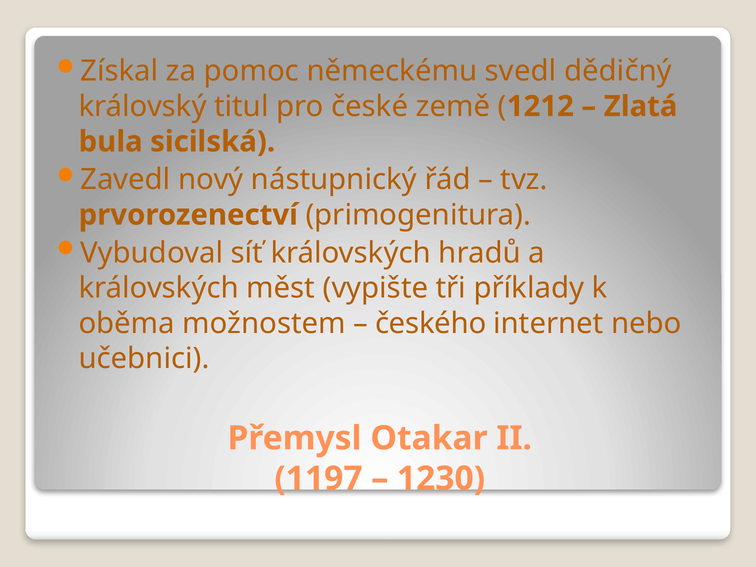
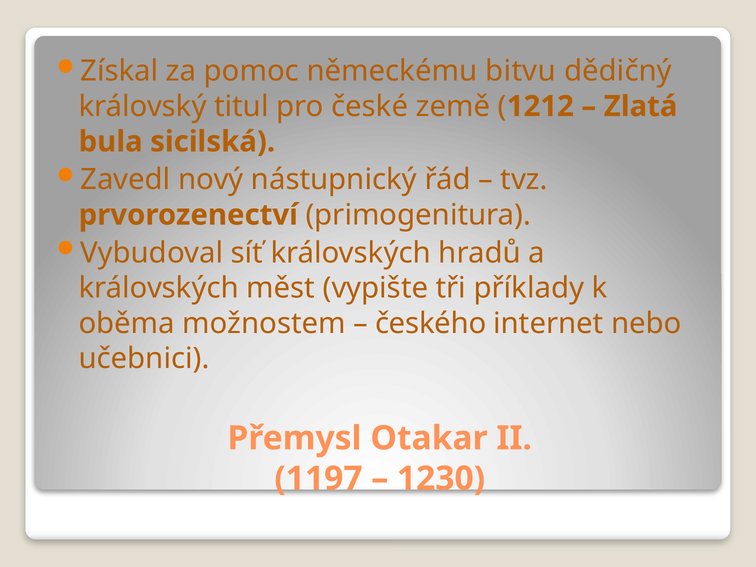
svedl: svedl -> bitvu (521, 71)
